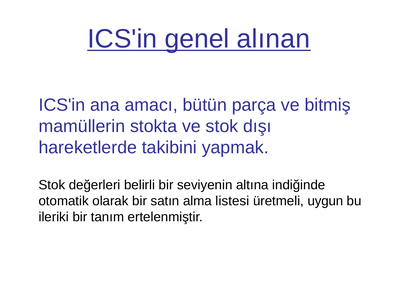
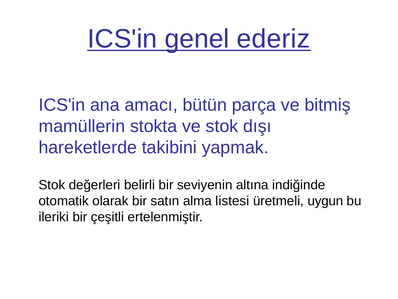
alınan: alınan -> ederiz (273, 39)
tanım: tanım -> çeşitli (107, 217)
